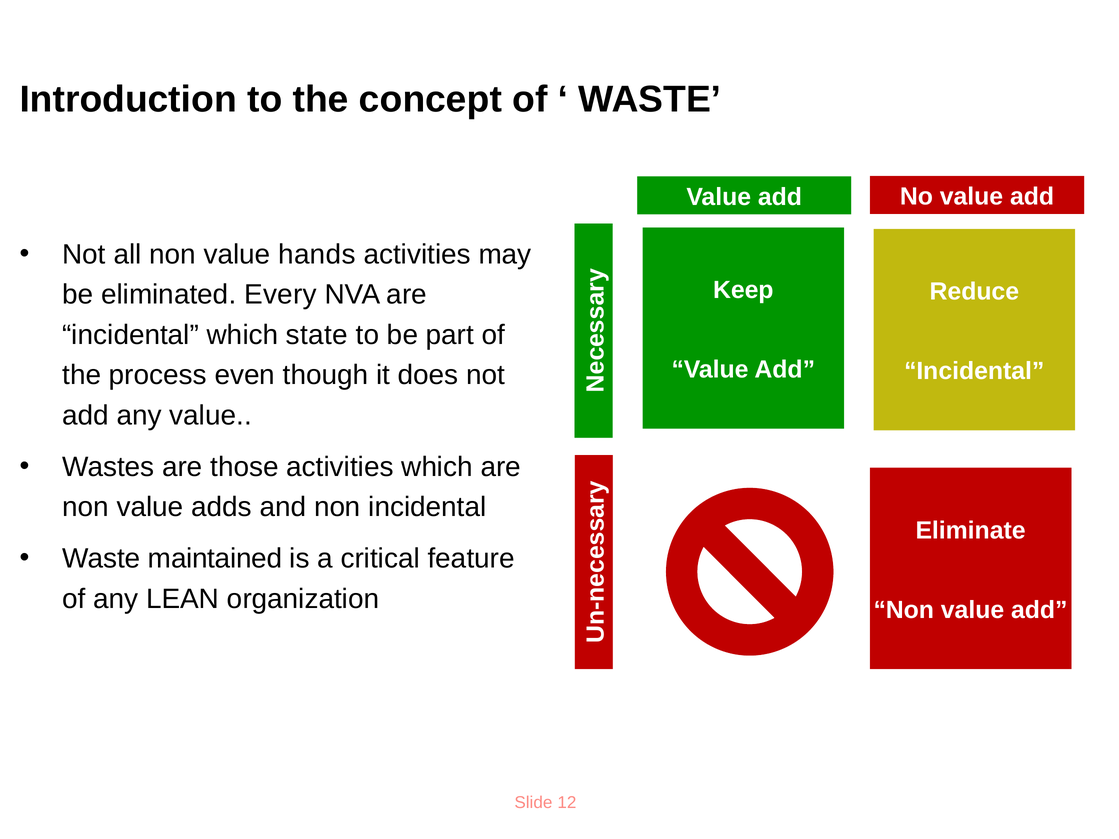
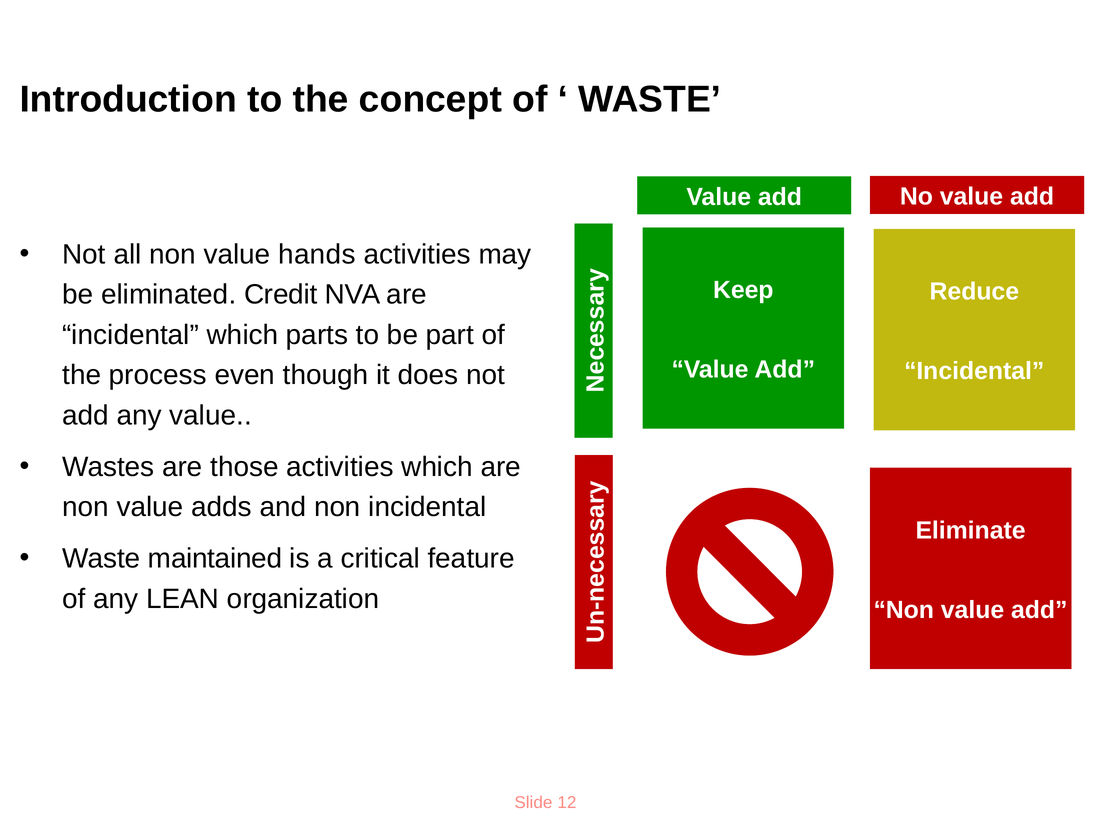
Every: Every -> Credit (281, 295)
state: state -> parts (317, 335)
